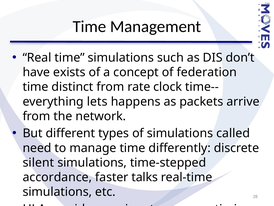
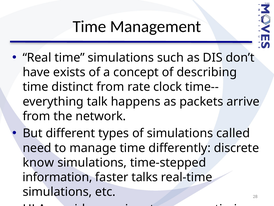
federation: federation -> describing (207, 72)
lets: lets -> talk (97, 101)
silent: silent -> know (38, 162)
accordance: accordance -> information (57, 177)
